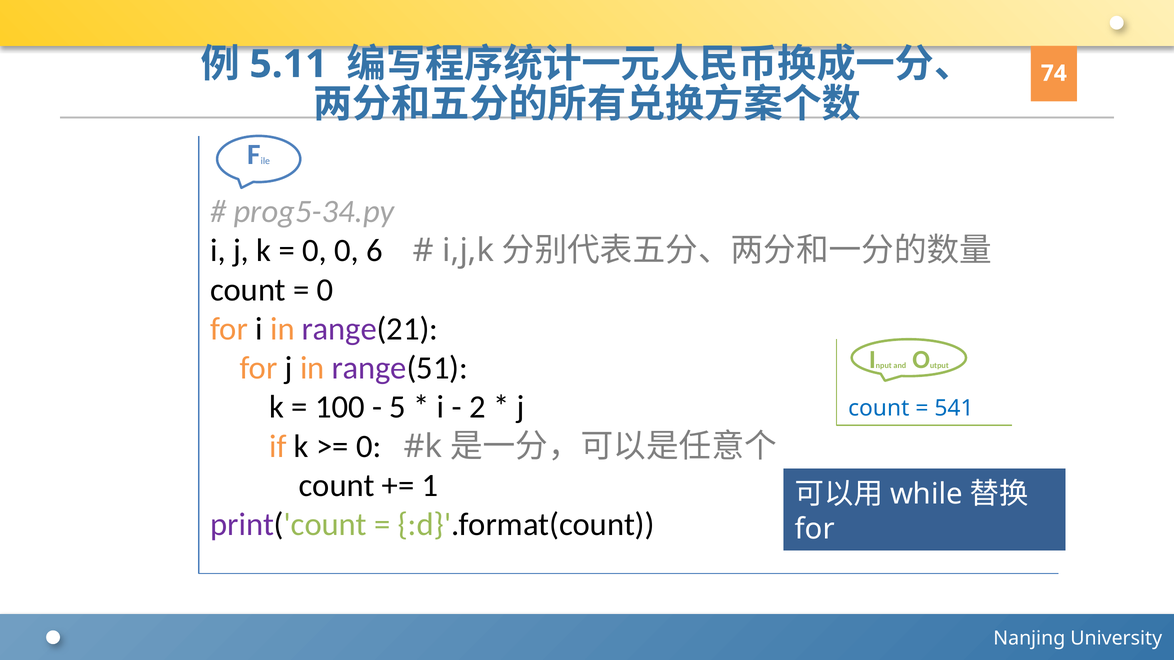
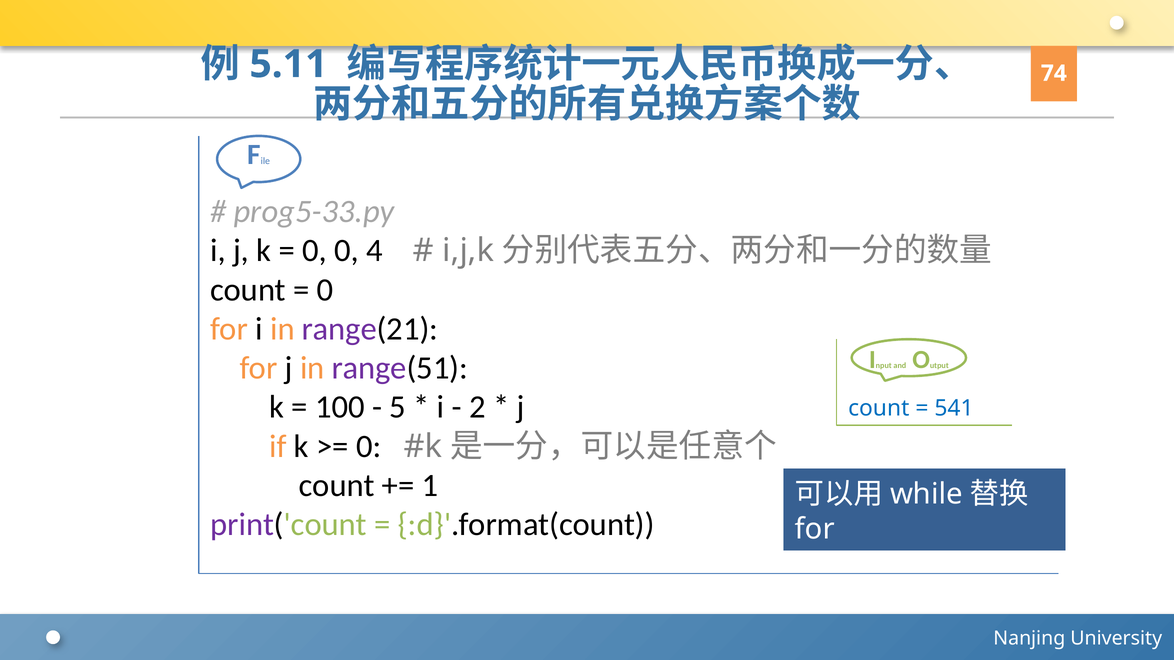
prog5-34.py: prog5-34.py -> prog5-33.py (314, 212)
6: 6 -> 4 (374, 251)
